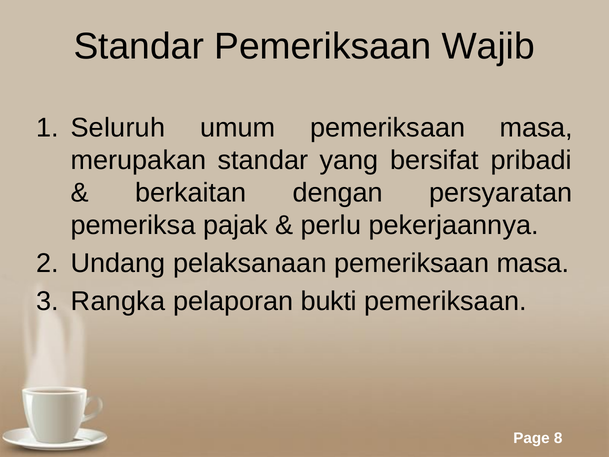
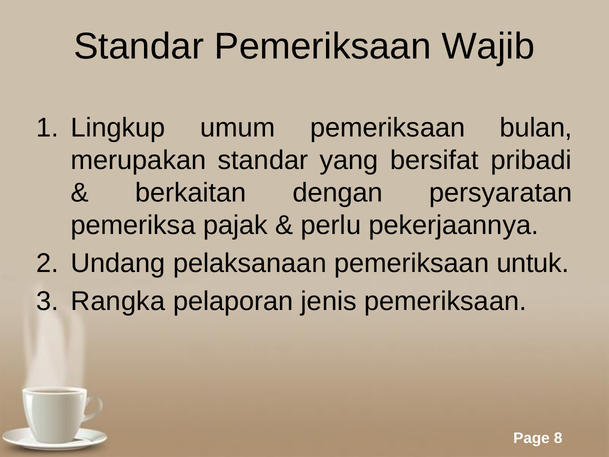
Seluruh: Seluruh -> Lingkup (118, 128)
umum pemeriksaan masa: masa -> bulan (536, 128)
pelaksanaan pemeriksaan masa: masa -> untuk (533, 263)
bukti: bukti -> jenis (329, 301)
